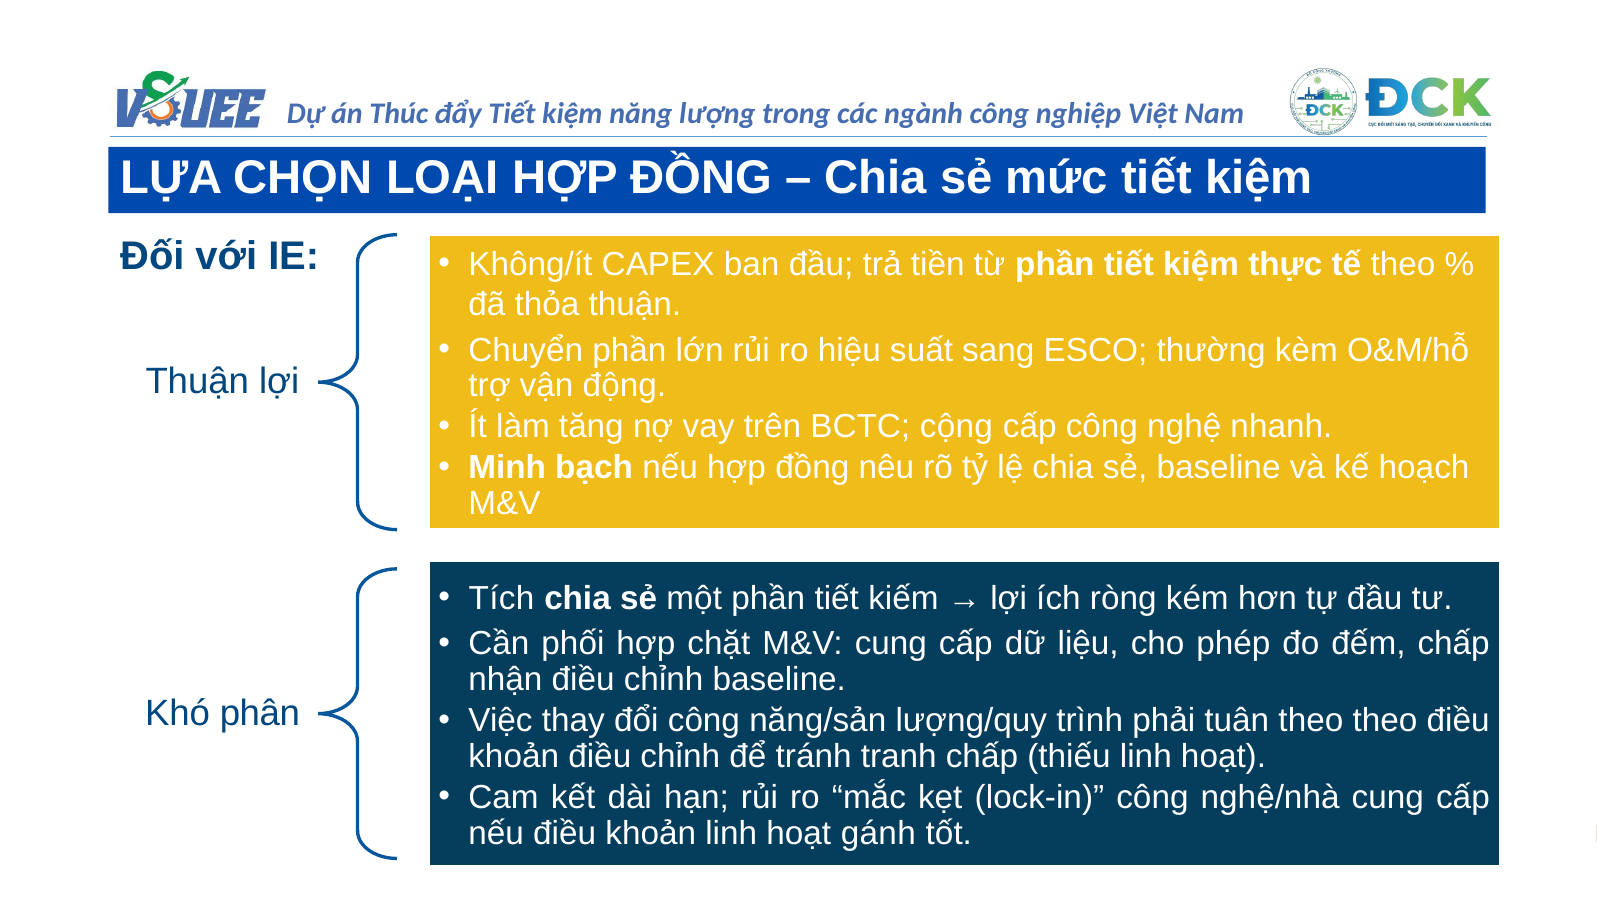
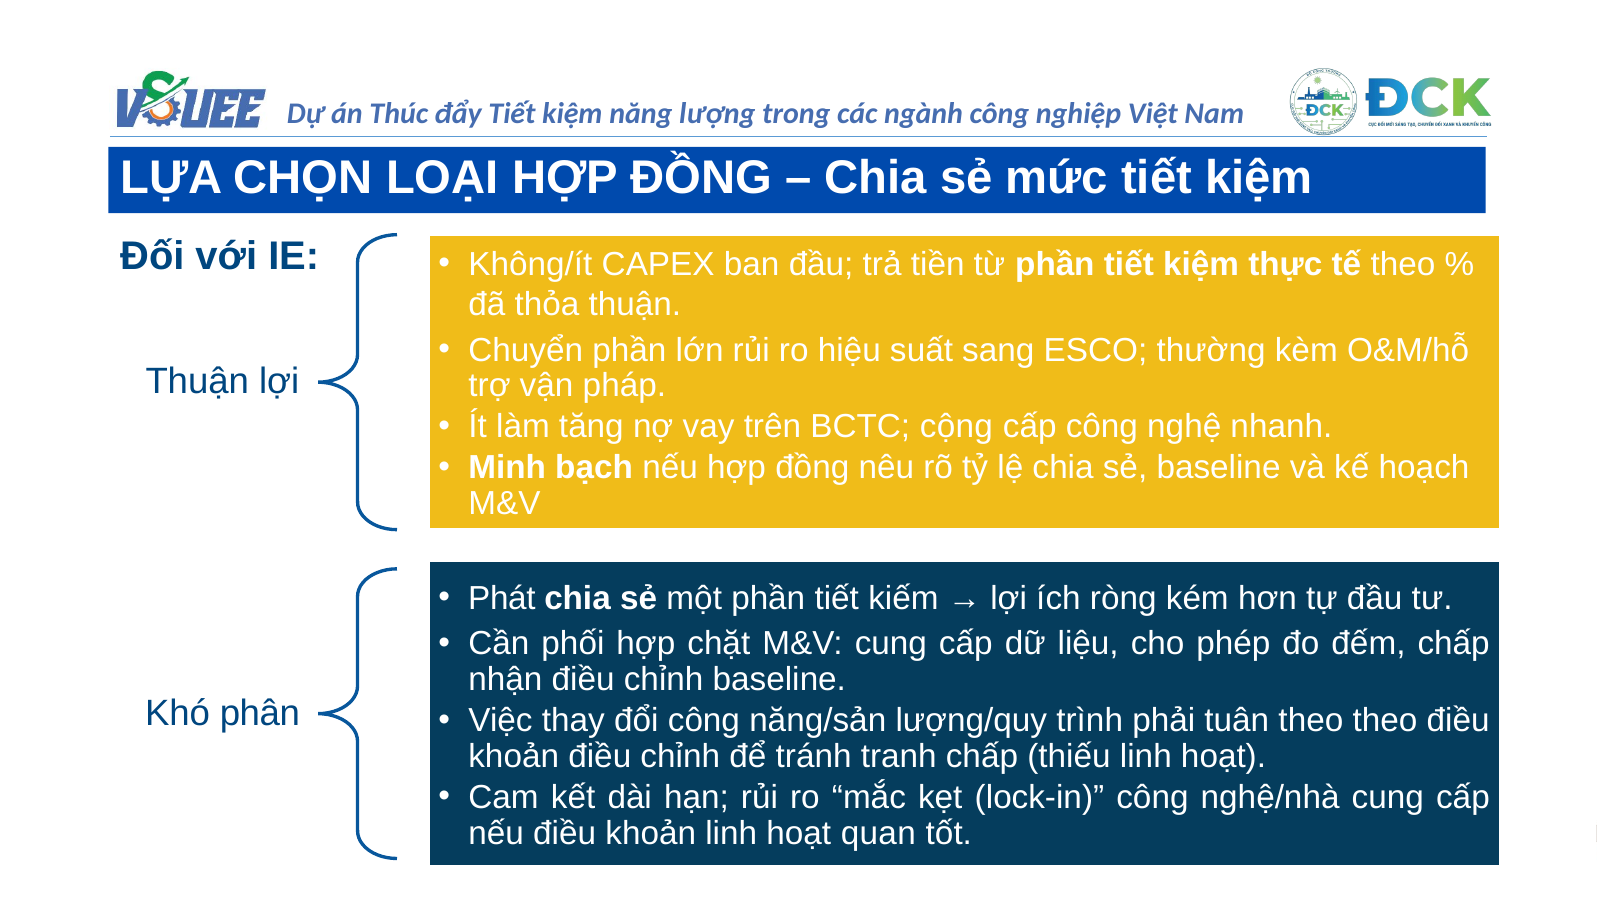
động: động -> pháp (624, 386)
Tích: Tích -> Phát (502, 598)
gánh: gánh -> quan (878, 834)
